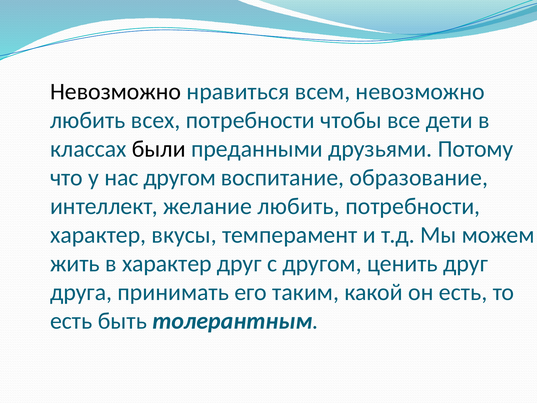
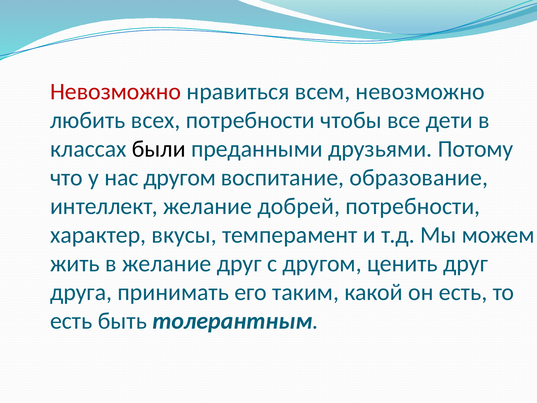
Невозможно colour: black -> red (116, 91)
желание любить: любить -> добрей (299, 206)
в характер: характер -> желание (167, 263)
